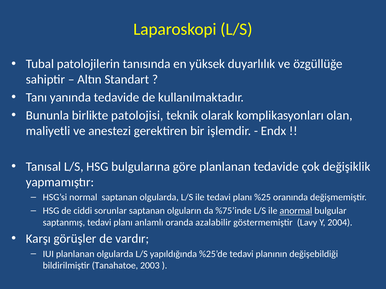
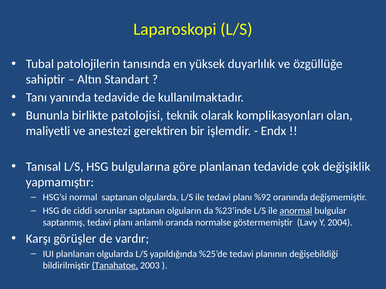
%25: %25 -> %92 (263, 198)
%75’inde: %75’inde -> %23’inde (234, 211)
azalabilir: azalabilir -> normalse (213, 223)
Tanahatoe underline: none -> present (115, 266)
